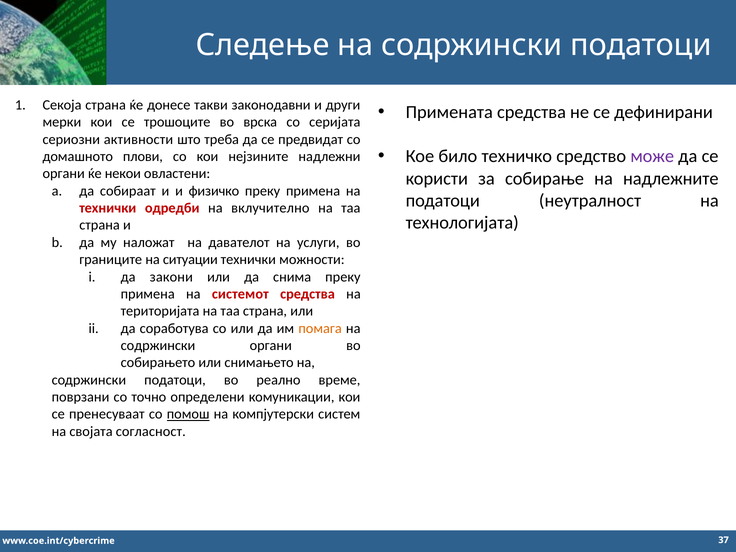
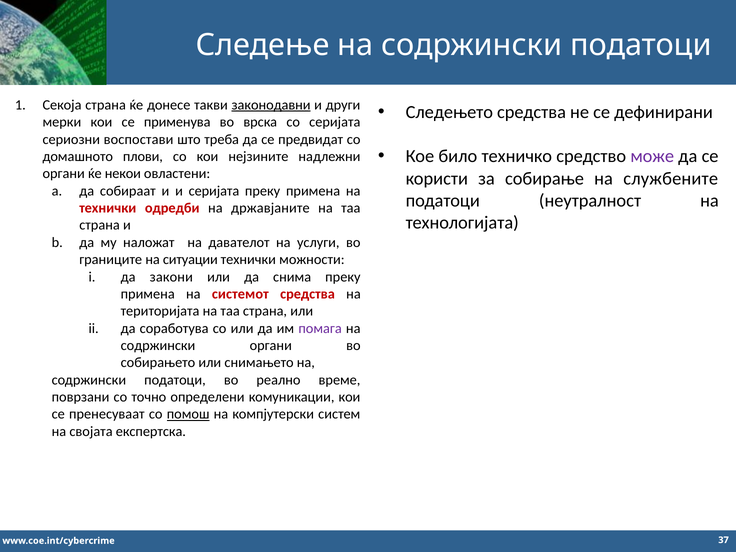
законодавни underline: none -> present (271, 105)
Примената: Примената -> Следењето (449, 112)
трошоците: трошоците -> применува (177, 122)
активности: активности -> воспостави (139, 139)
надлежните: надлежните -> службените (671, 178)
и физичко: физичко -> серијата (214, 191)
вклучително: вклучително -> државјаните (270, 208)
помага colour: orange -> purple (320, 328)
согласност: согласност -> експертска (151, 431)
